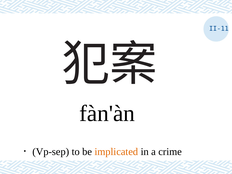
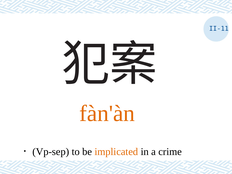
fàn'àn colour: black -> orange (107, 113)
